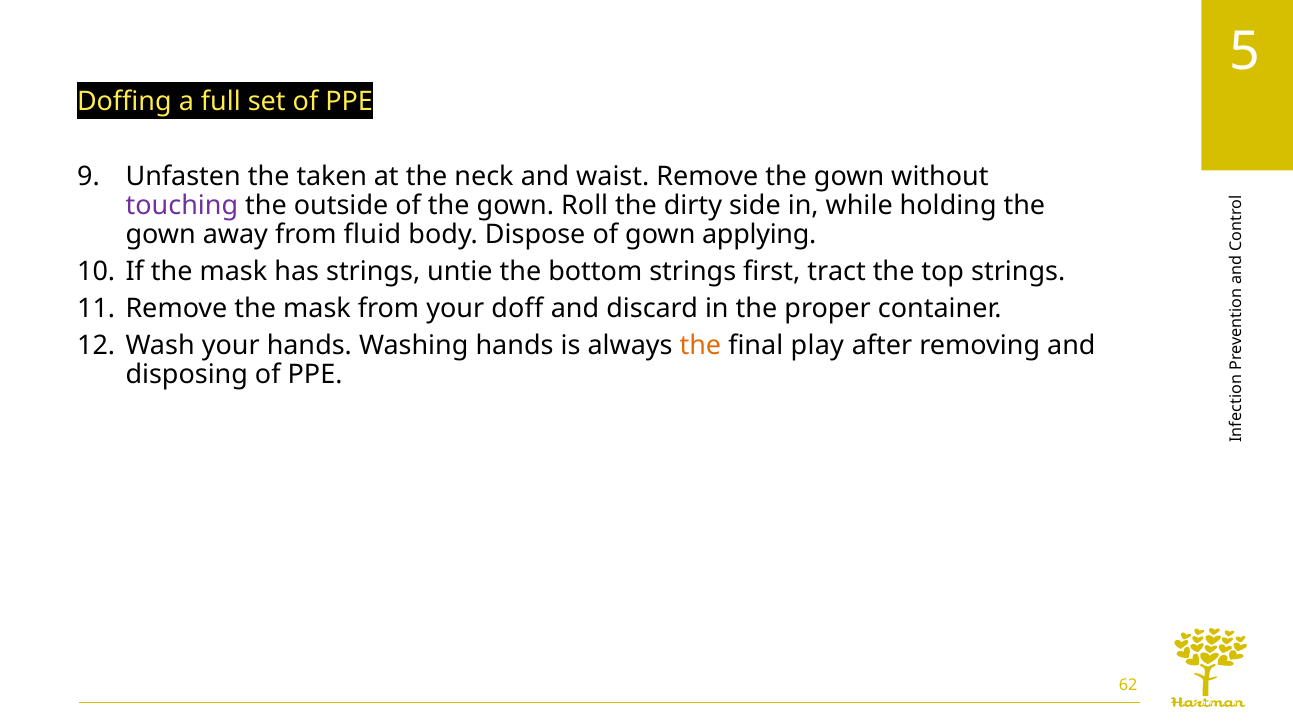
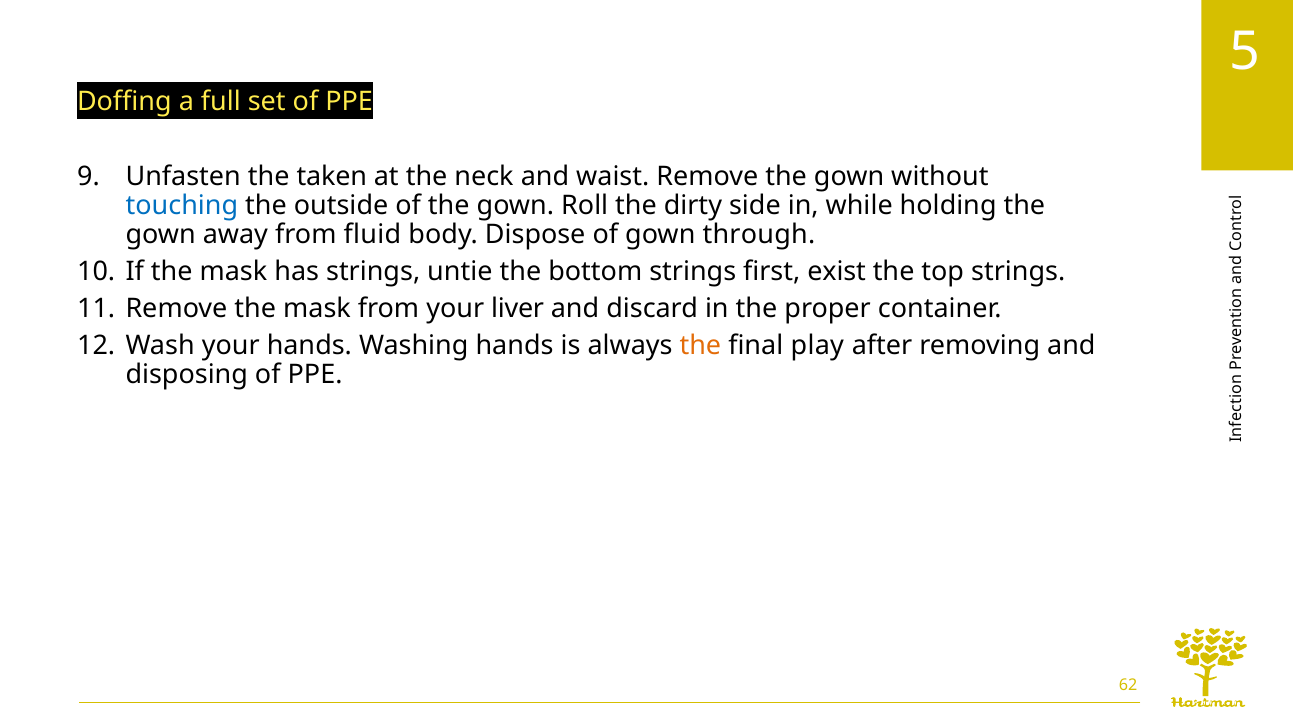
touching colour: purple -> blue (182, 205)
applying: applying -> through (759, 235)
tract: tract -> exist (837, 272)
doff: doff -> liver (518, 309)
